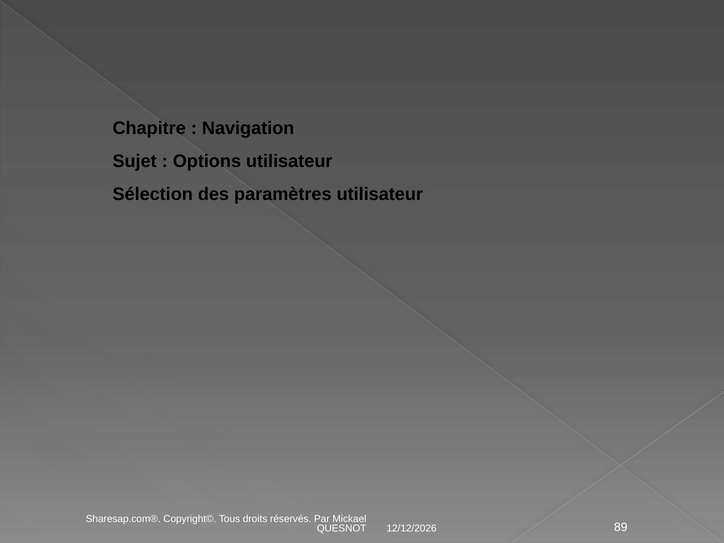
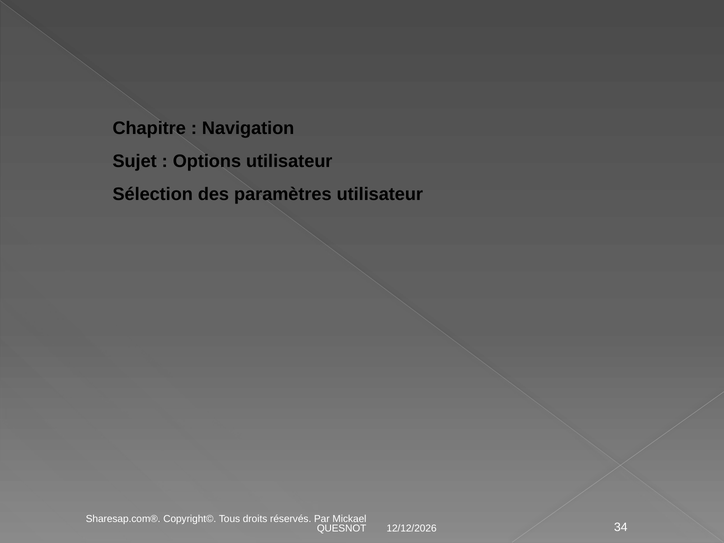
89: 89 -> 34 (621, 527)
